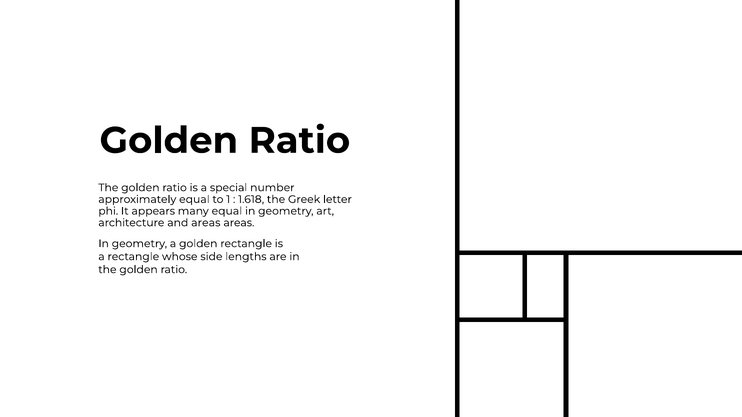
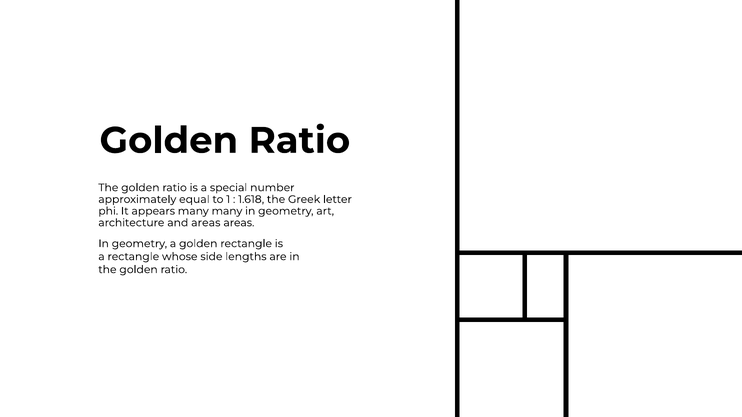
many equal: equal -> many (227, 211)
